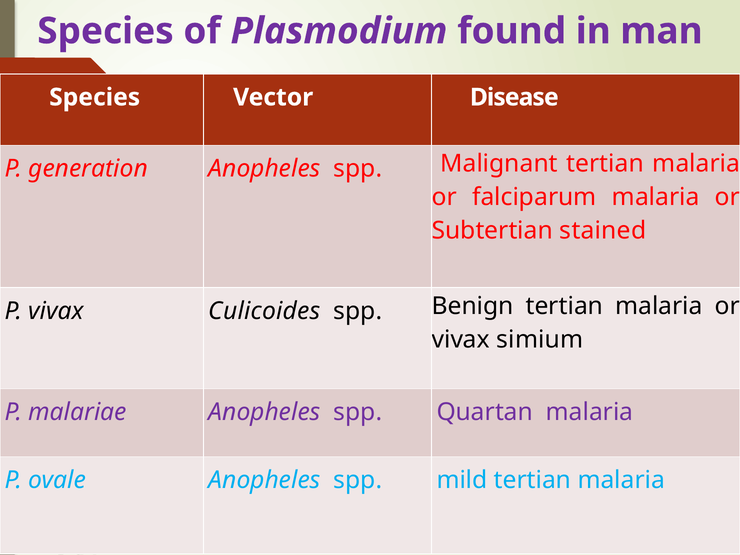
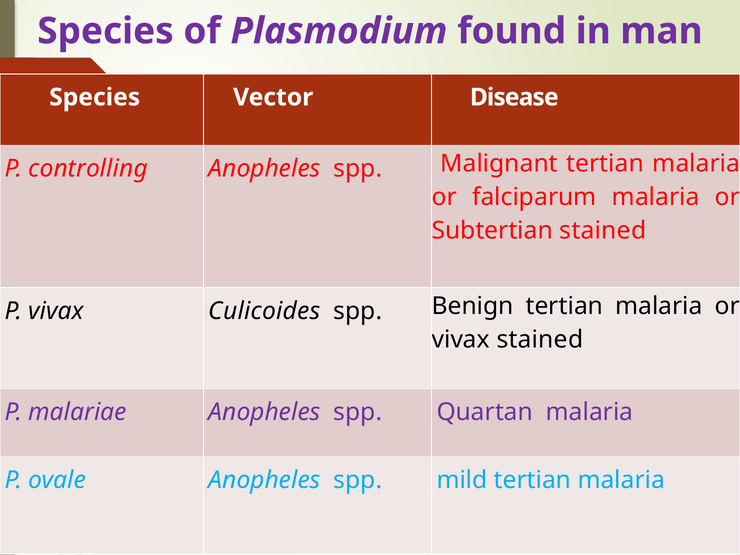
generation: generation -> controlling (88, 169)
vivax simium: simium -> stained (540, 340)
